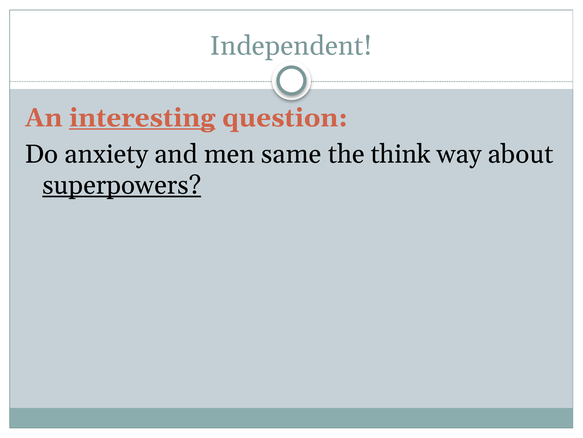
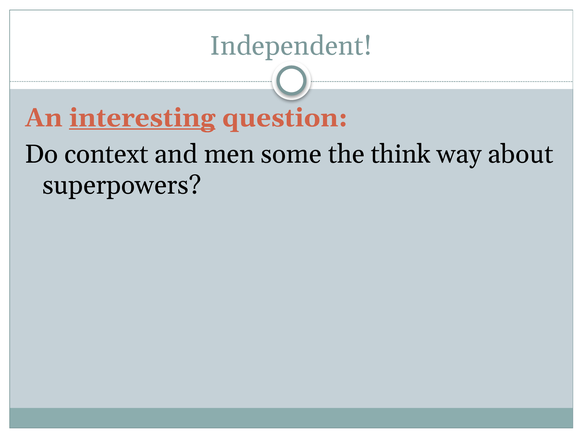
anxiety: anxiety -> context (106, 154)
same: same -> some (291, 154)
superpowers underline: present -> none (122, 185)
